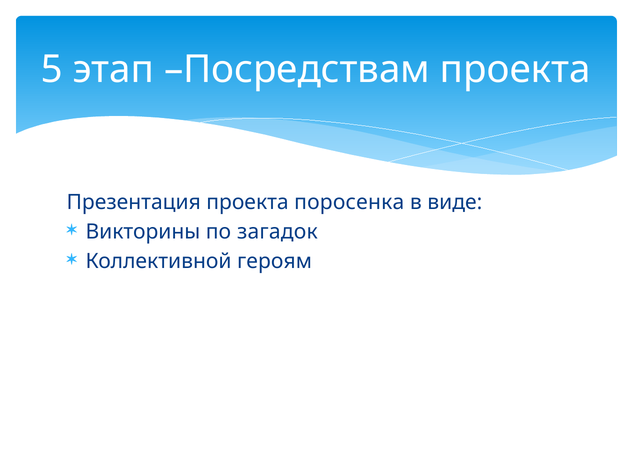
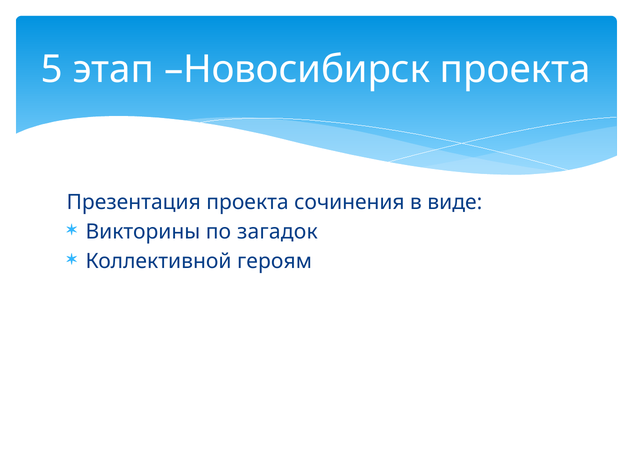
Посредствам: Посредствам -> Новосибирск (297, 69)
поросенка: поросенка -> сочинения (349, 202)
